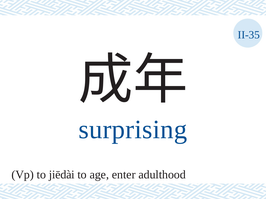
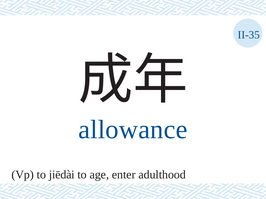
surprising: surprising -> allowance (133, 130)
